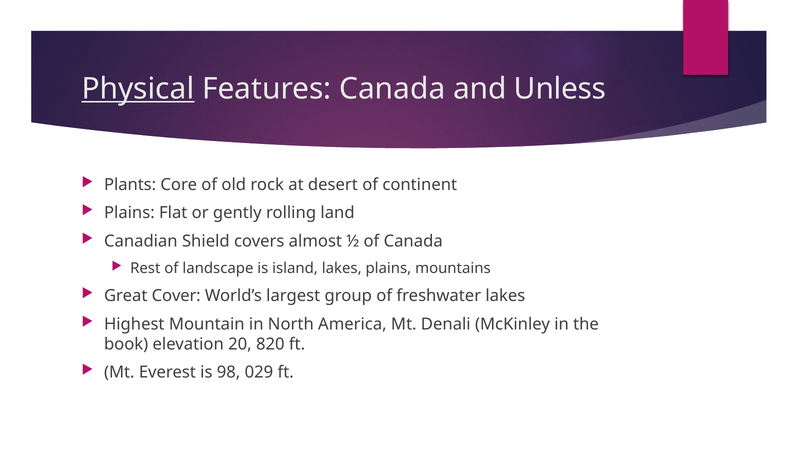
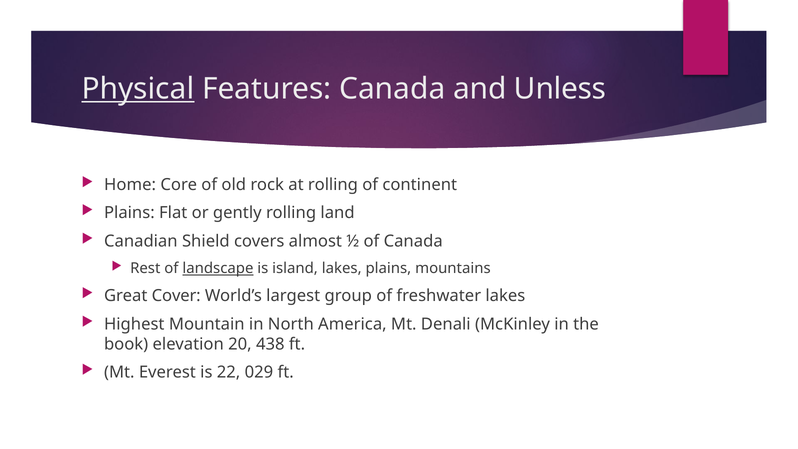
Plants: Plants -> Home (130, 185)
at desert: desert -> rolling (333, 185)
landscape underline: none -> present (218, 268)
820: 820 -> 438 (270, 344)
98: 98 -> 22 (229, 372)
